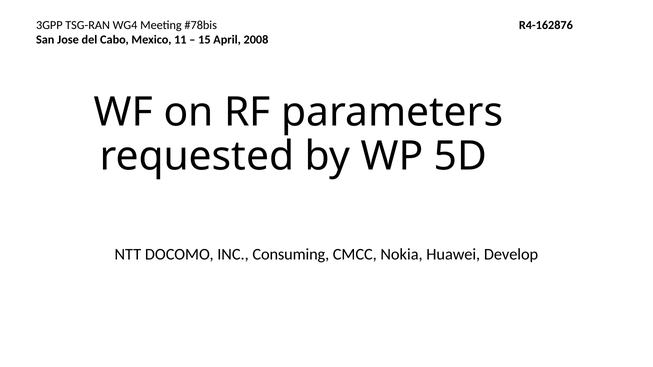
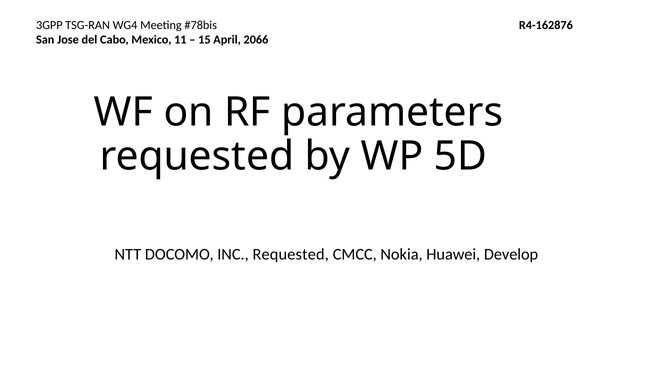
2008: 2008 -> 2066 (256, 40)
INC Consuming: Consuming -> Requested (291, 255)
